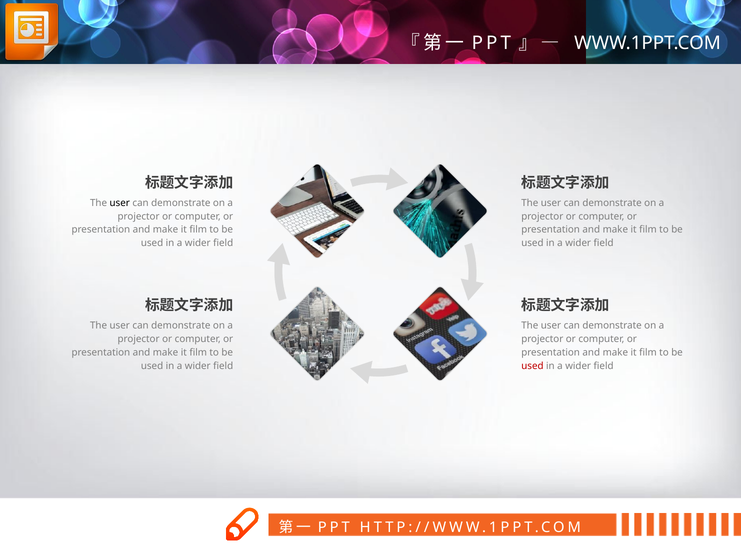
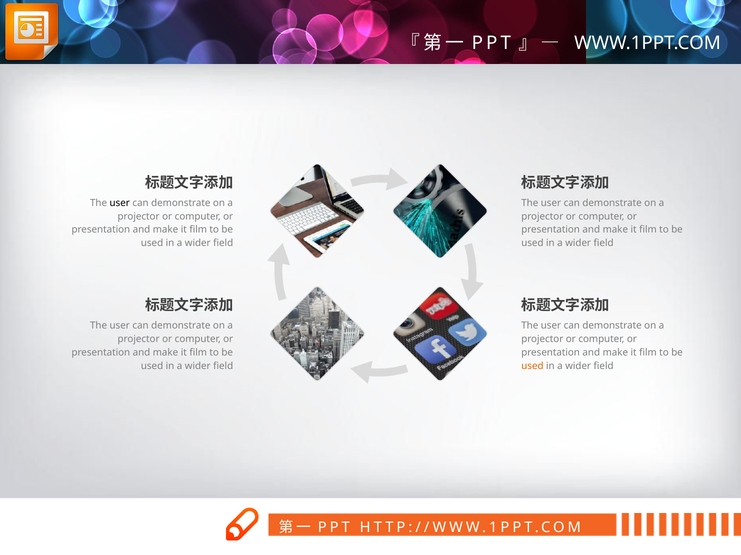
used colour: red -> orange (532, 366)
